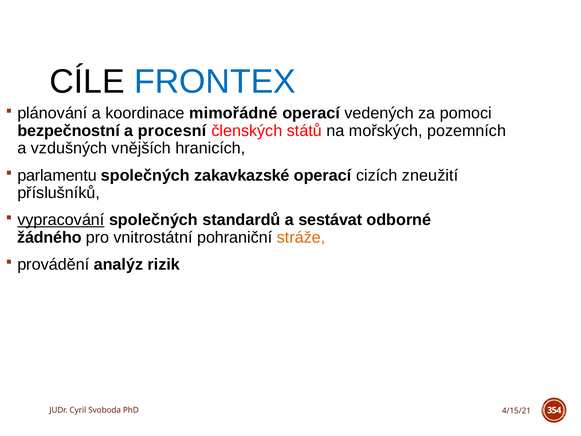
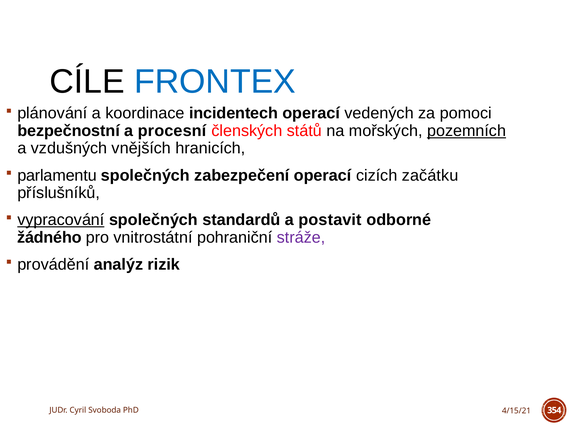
mimořádné: mimořádné -> incidentech (234, 113)
pozemních underline: none -> present (467, 131)
zakavkazské: zakavkazské -> zabezpečení (242, 175)
zneužití: zneužití -> začátku (430, 175)
sestávat: sestávat -> postavit (330, 220)
stráže colour: orange -> purple (301, 237)
